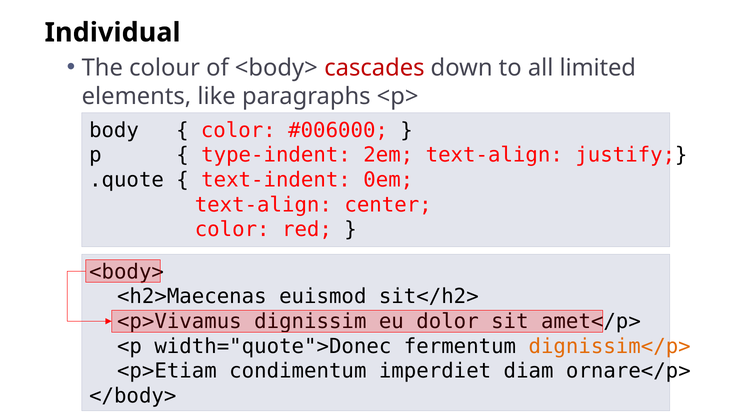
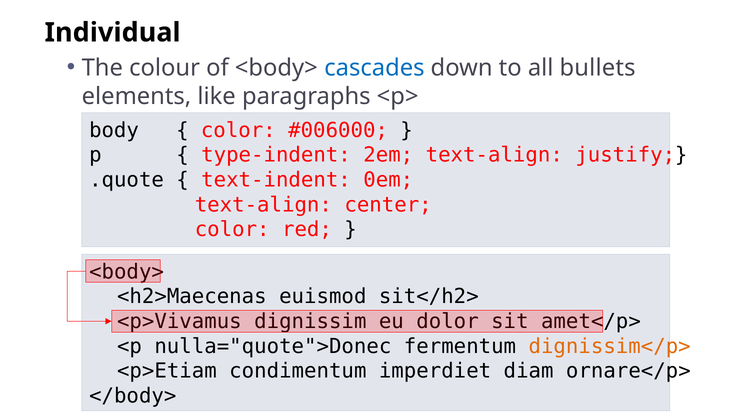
cascades colour: red -> blue (374, 68)
limited: limited -> bullets (598, 68)
width="quote">Donec: width="quote">Donec -> nulla="quote">Donec (273, 346)
